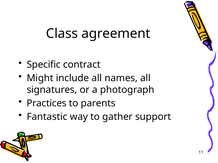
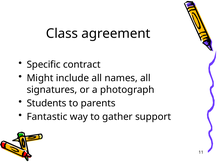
Practices: Practices -> Students (47, 104)
